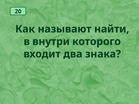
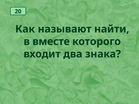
внутри: внутри -> вместе (51, 42)
